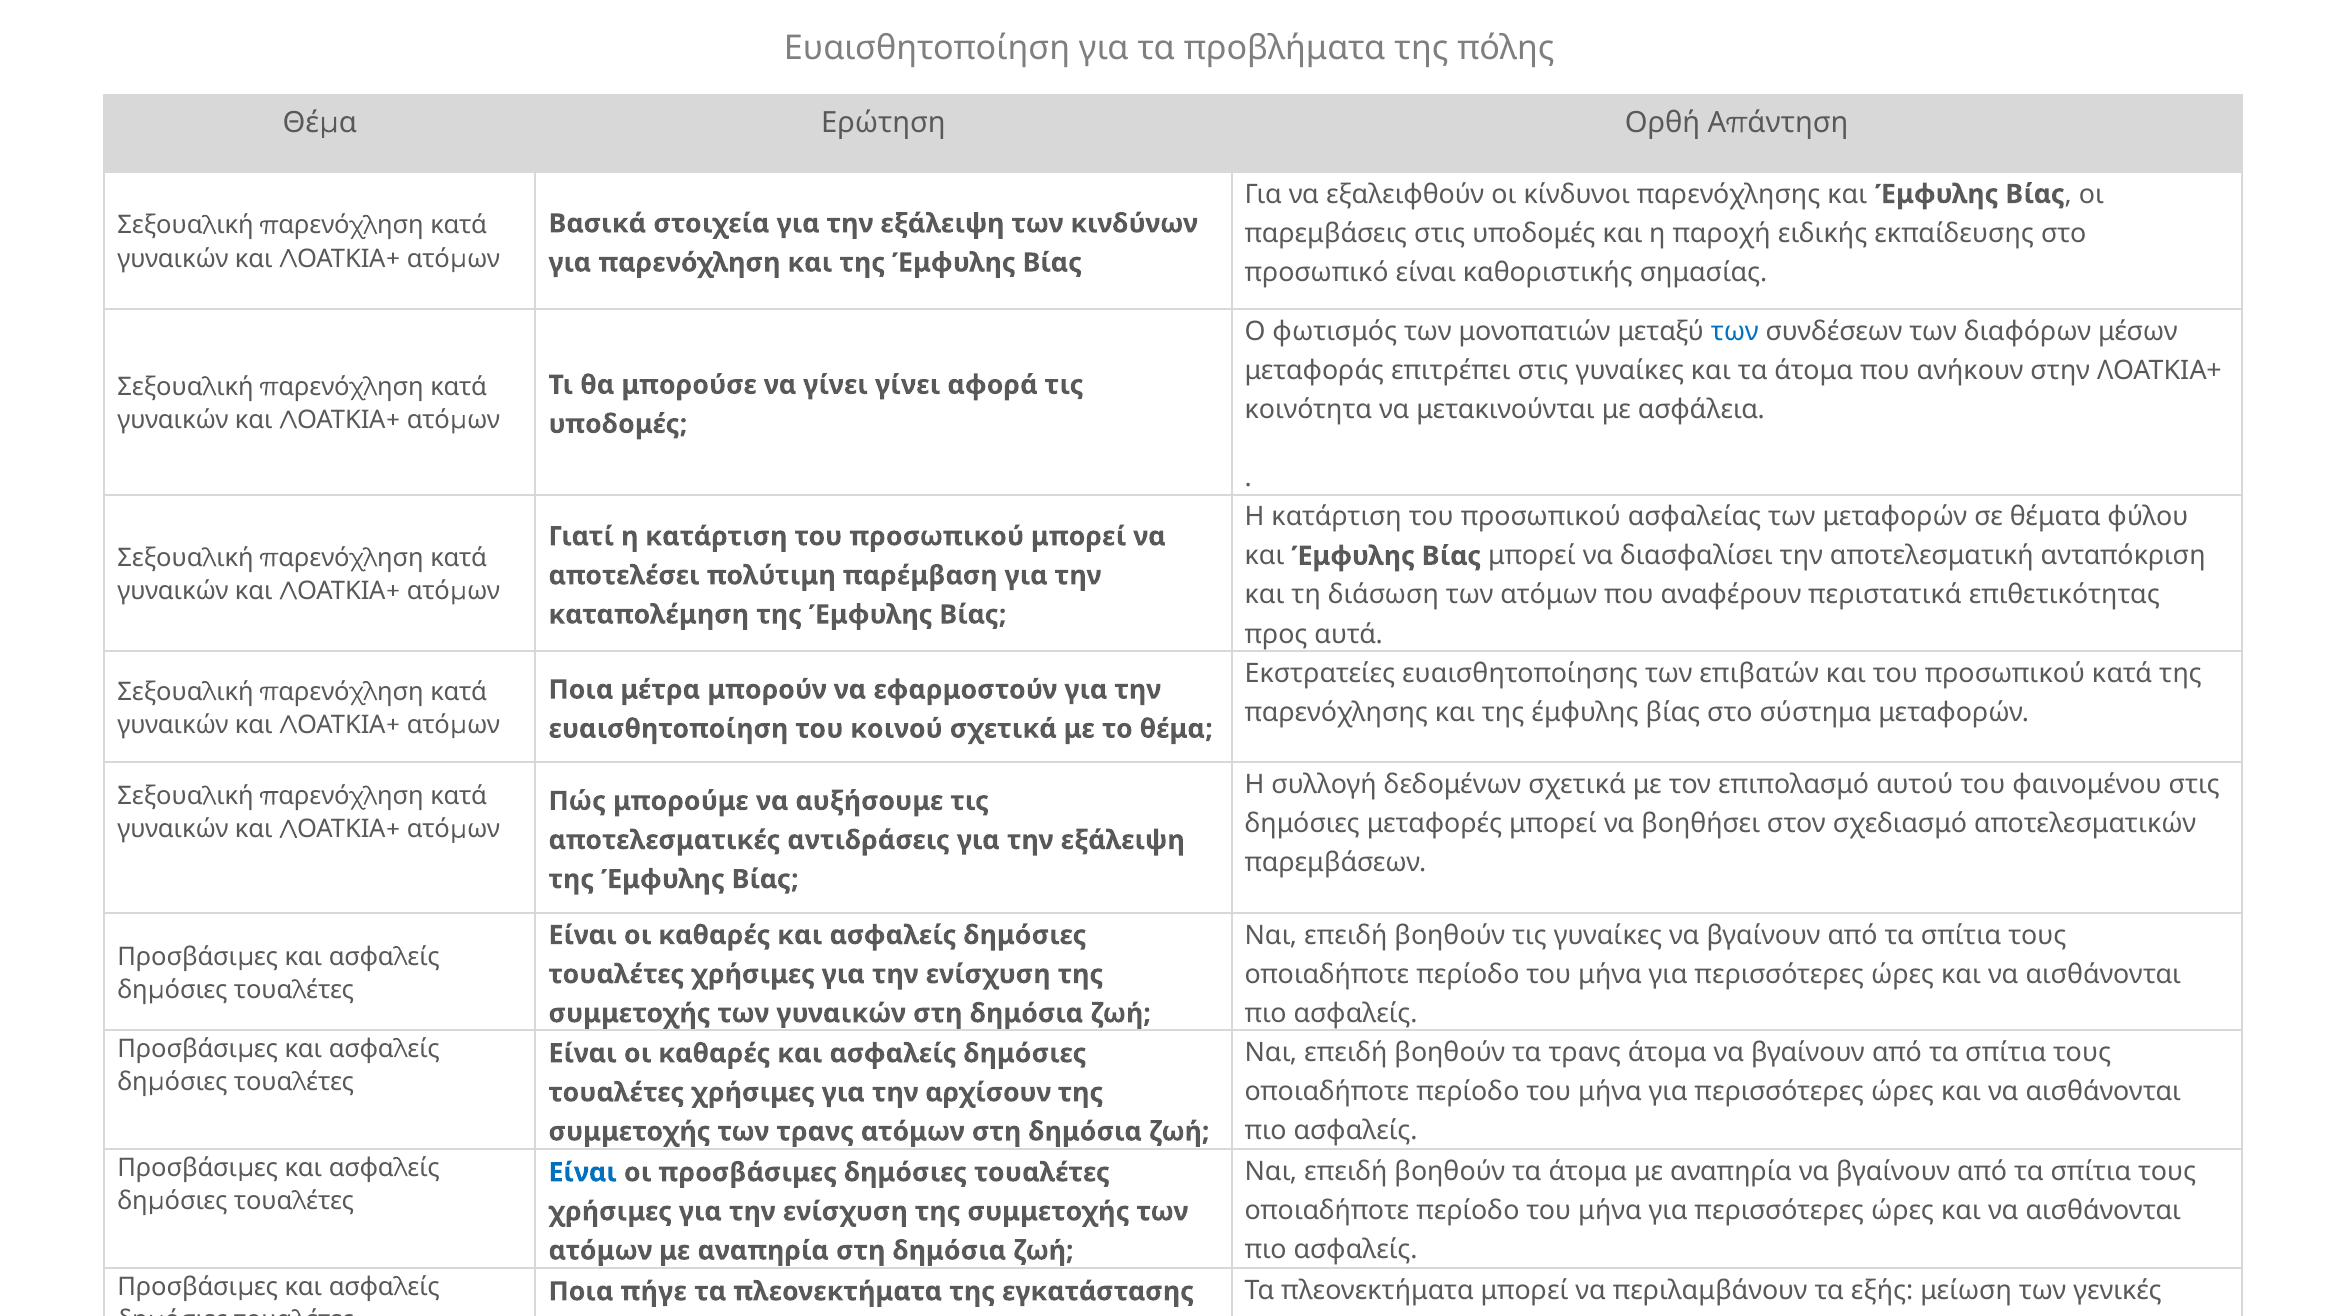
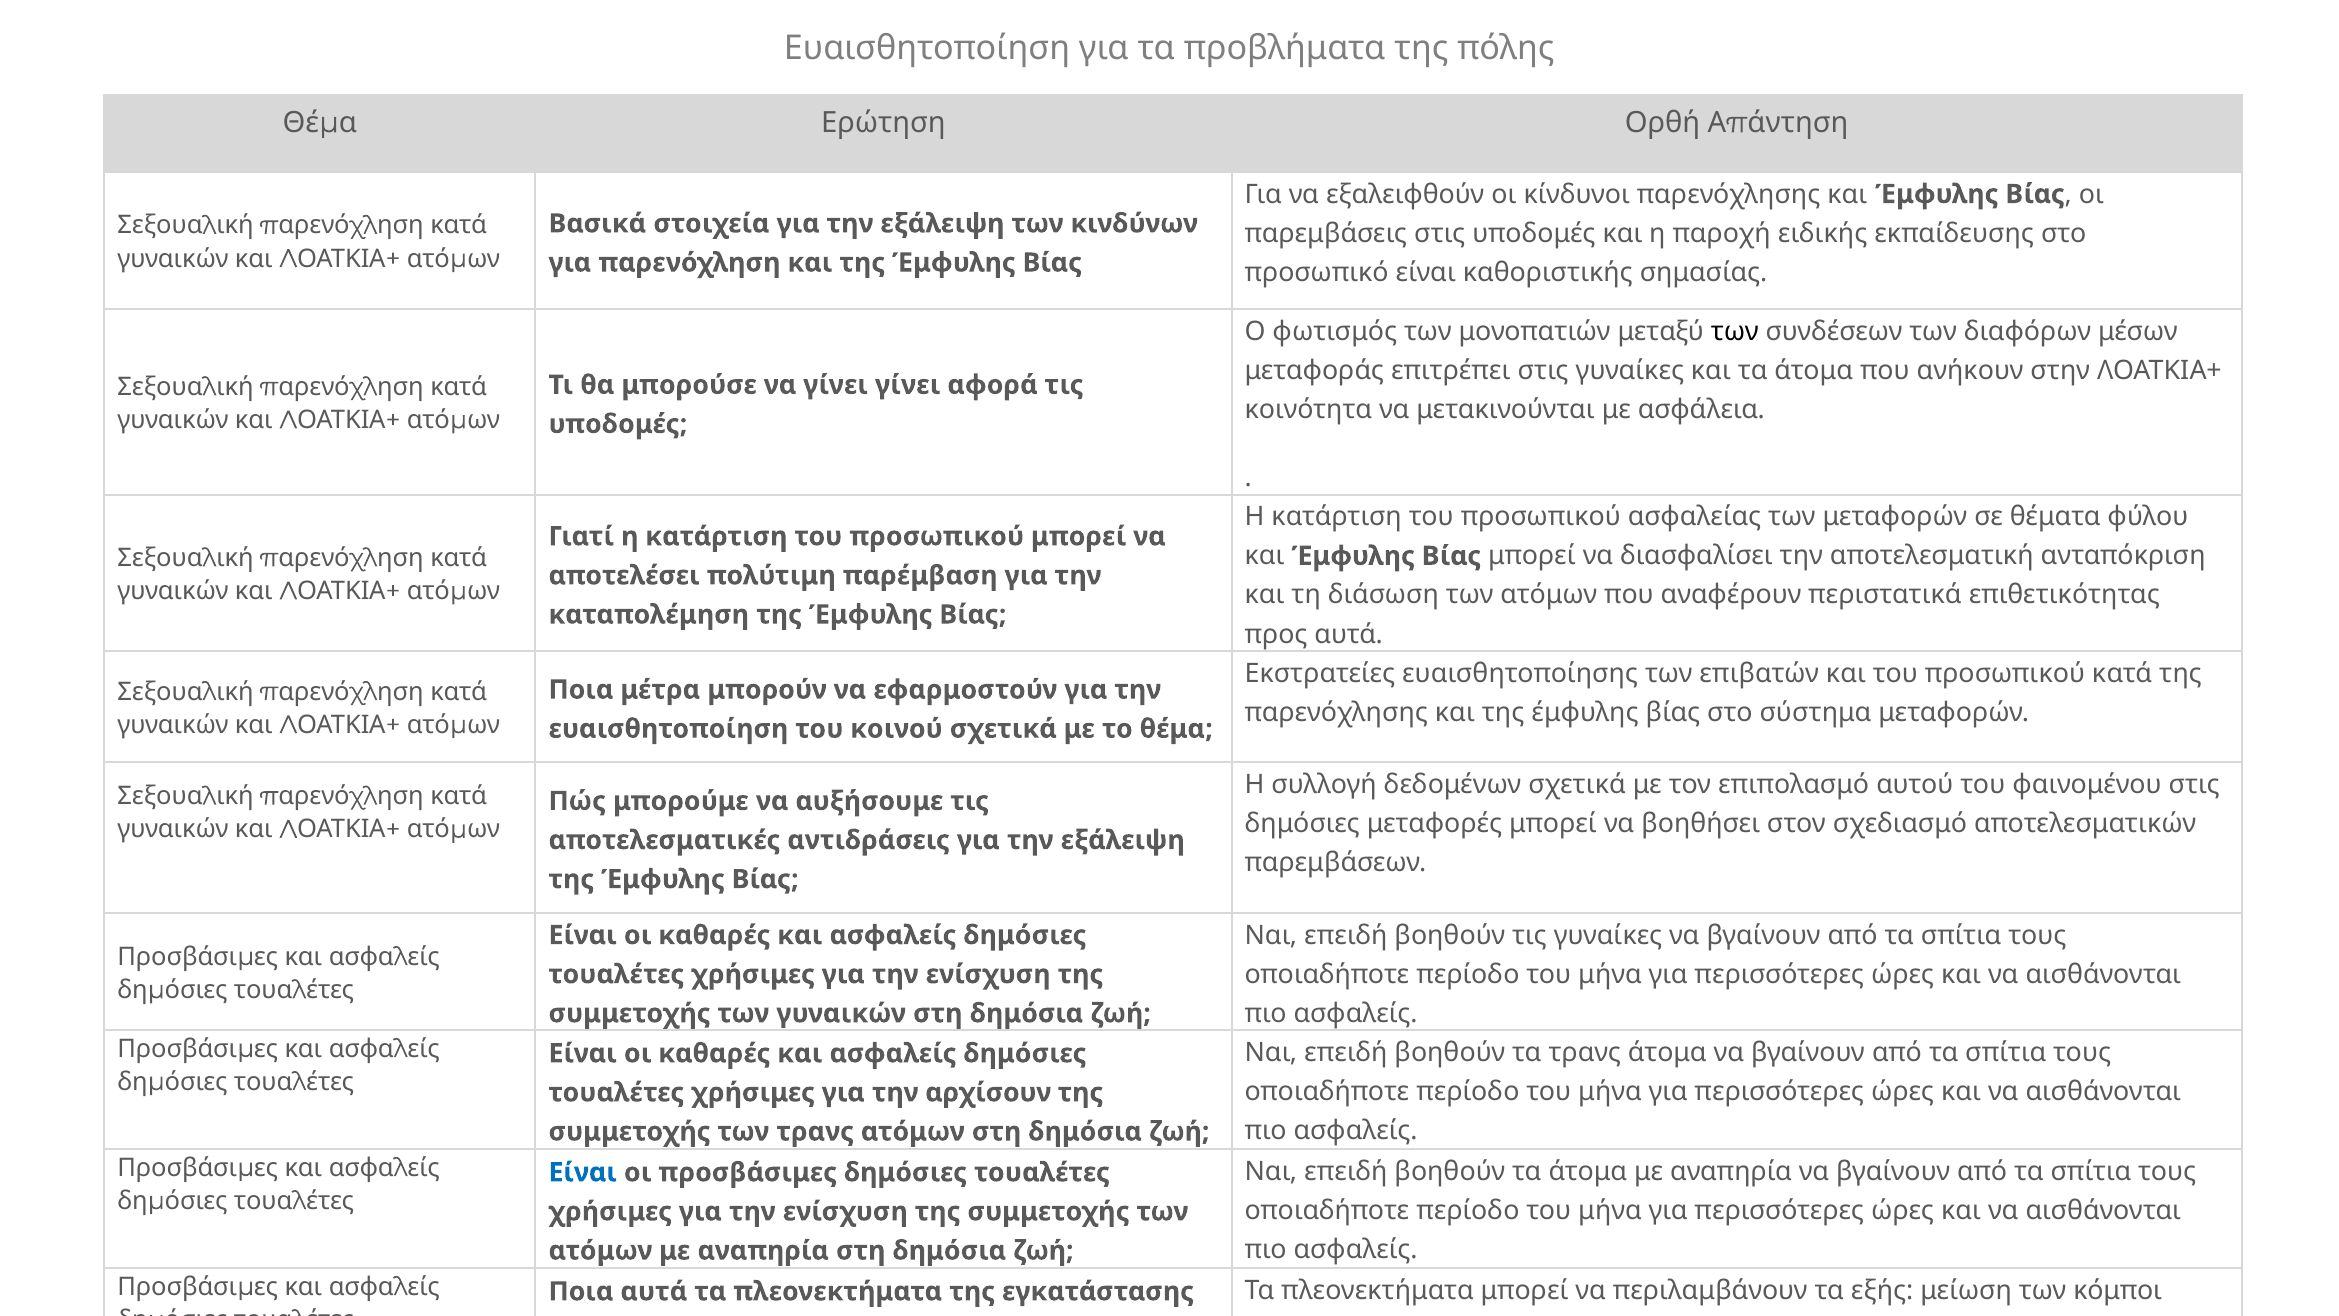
των colour: blue -> black (1735, 331)
γενικές: γενικές -> κόμποι (2118, 1290)
Ποια πήγε: πήγε -> αυτά (654, 1291)
